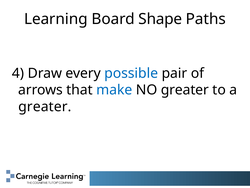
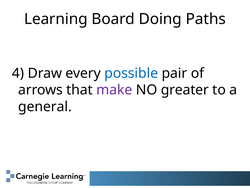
Shape: Shape -> Doing (160, 19)
make colour: blue -> purple (114, 90)
greater: greater -> general (45, 106)
